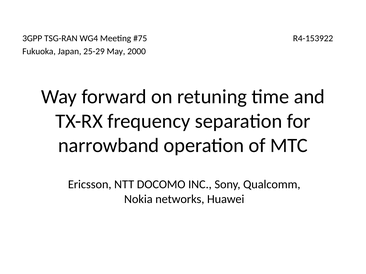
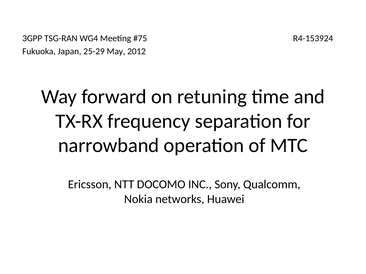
R4-153922: R4-153922 -> R4-153924 (313, 39)
2000: 2000 -> 2012 (137, 51)
